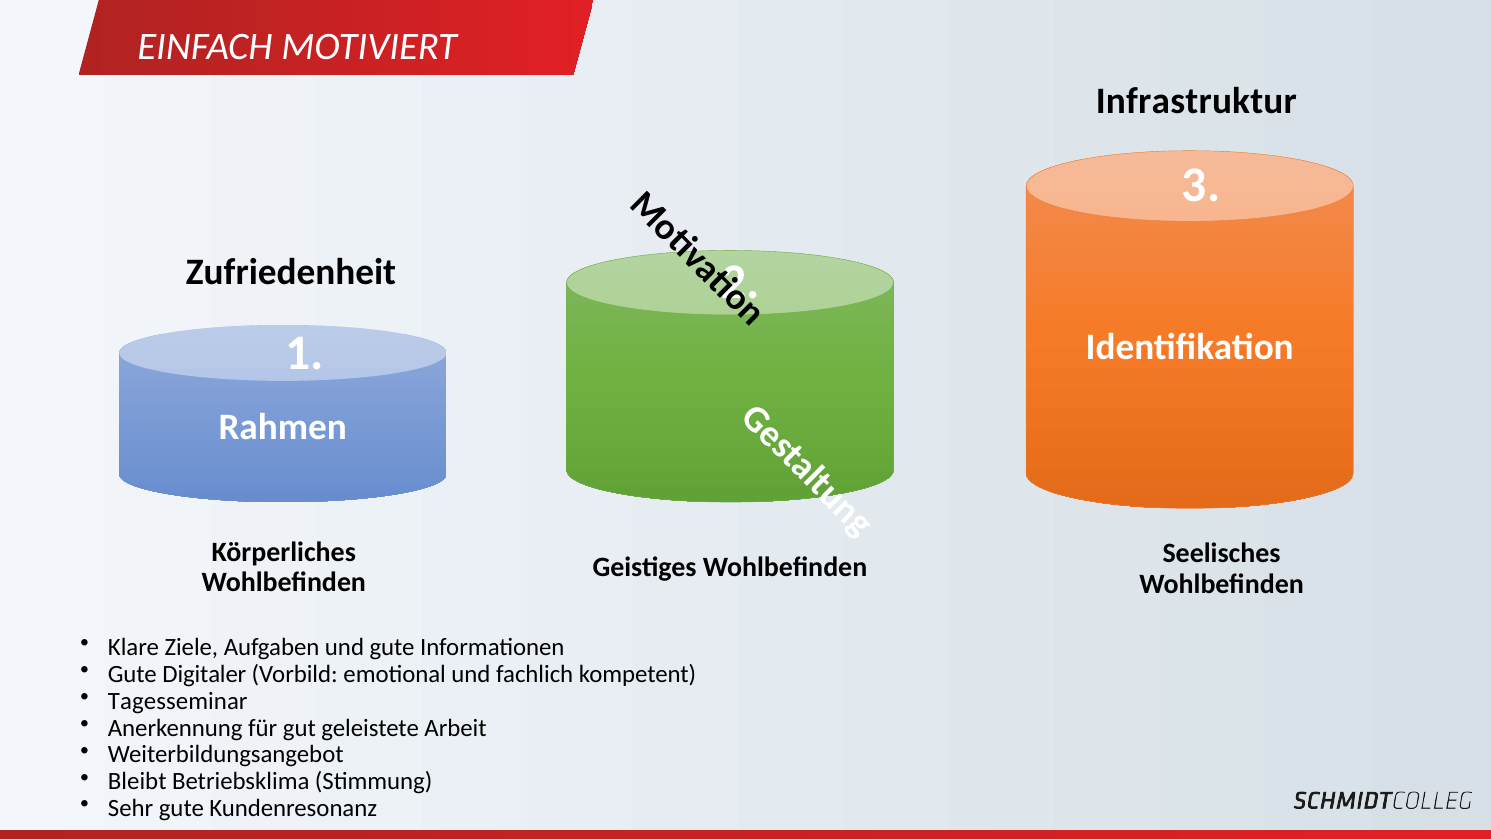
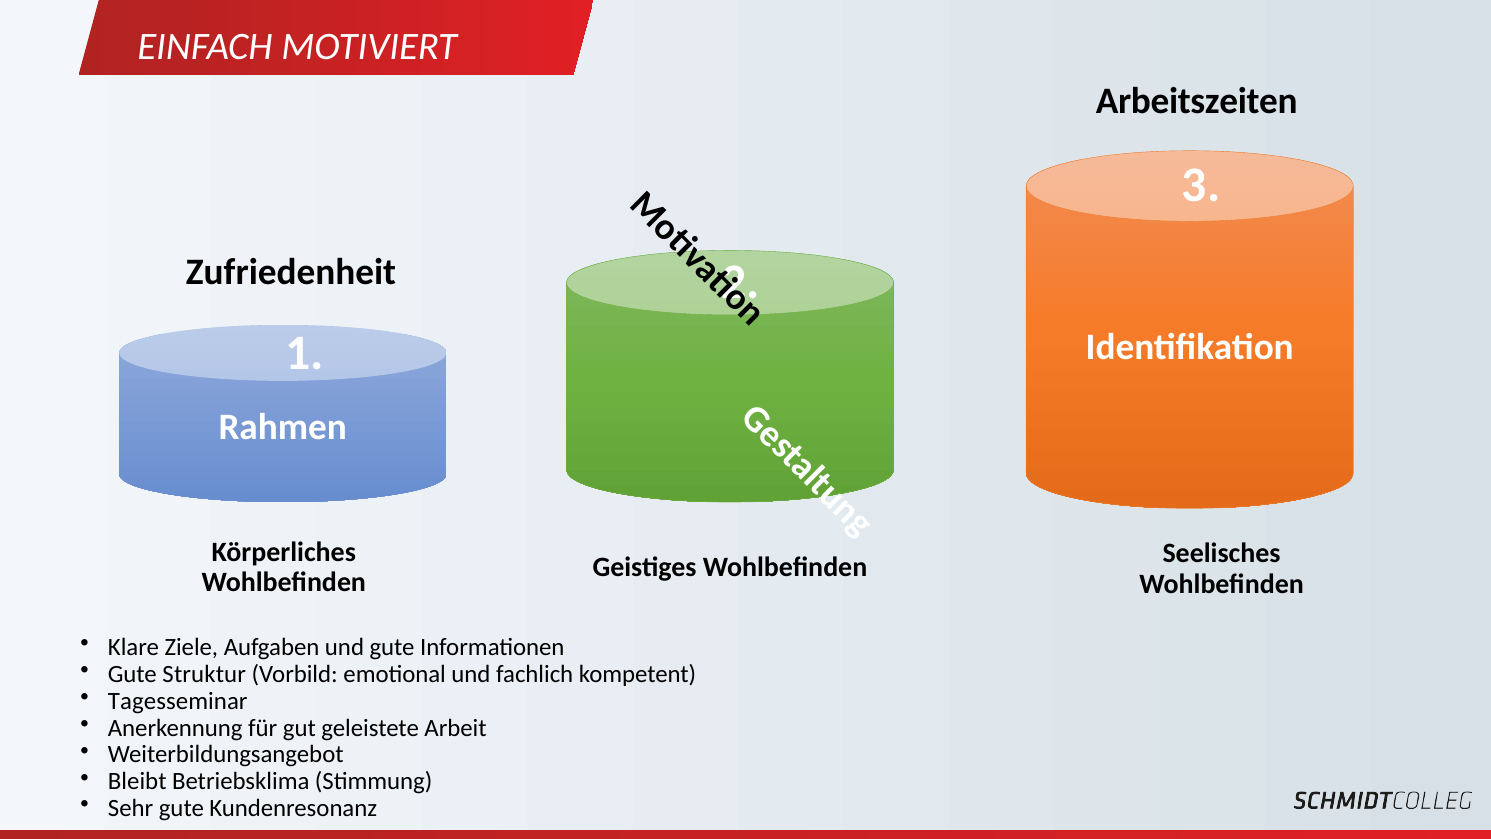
Infrastruktur: Infrastruktur -> Arbeitszeiten (1197, 101)
Digitaler: Digitaler -> Struktur (204, 674)
